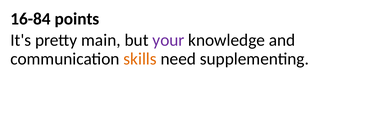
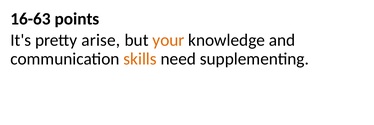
16-84: 16-84 -> 16-63 (31, 19)
main: main -> arise (101, 40)
your colour: purple -> orange (168, 40)
